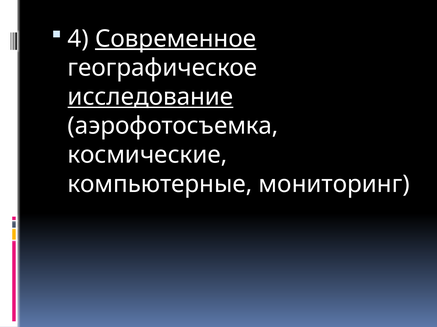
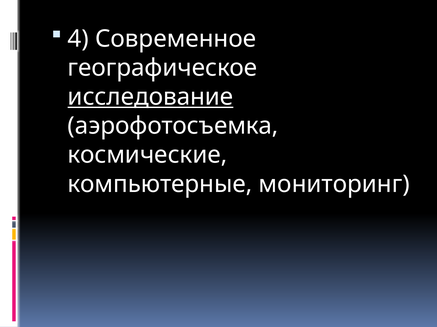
Современное underline: present -> none (176, 39)
